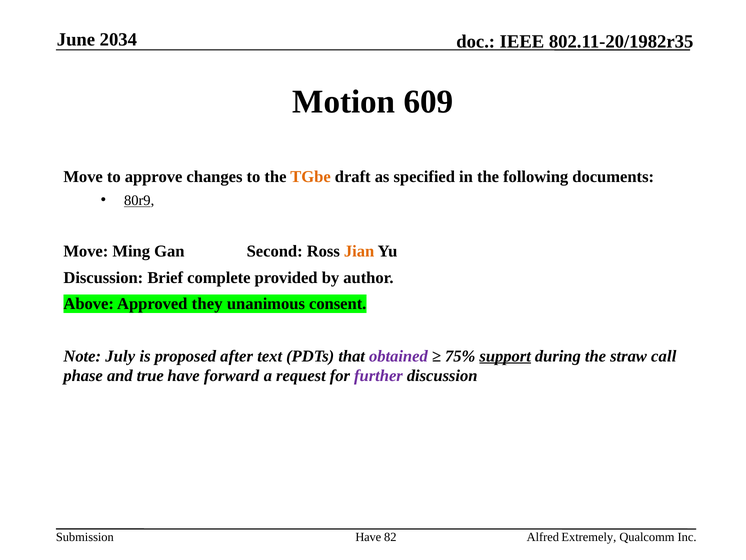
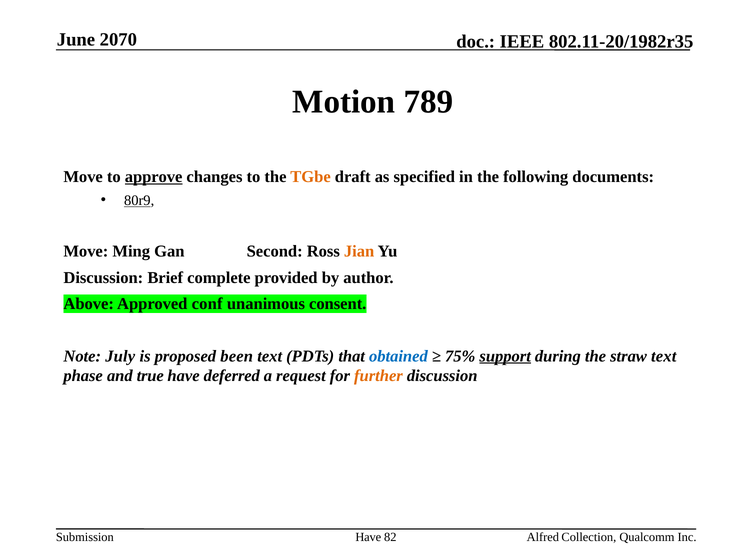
2034: 2034 -> 2070 (118, 40)
609: 609 -> 789 (429, 102)
approve underline: none -> present (154, 176)
they: they -> conf (207, 304)
after: after -> been (237, 356)
obtained colour: purple -> blue (398, 356)
straw call: call -> text (664, 356)
forward: forward -> deferred (232, 376)
further colour: purple -> orange (378, 376)
Extremely: Extremely -> Collection (589, 537)
